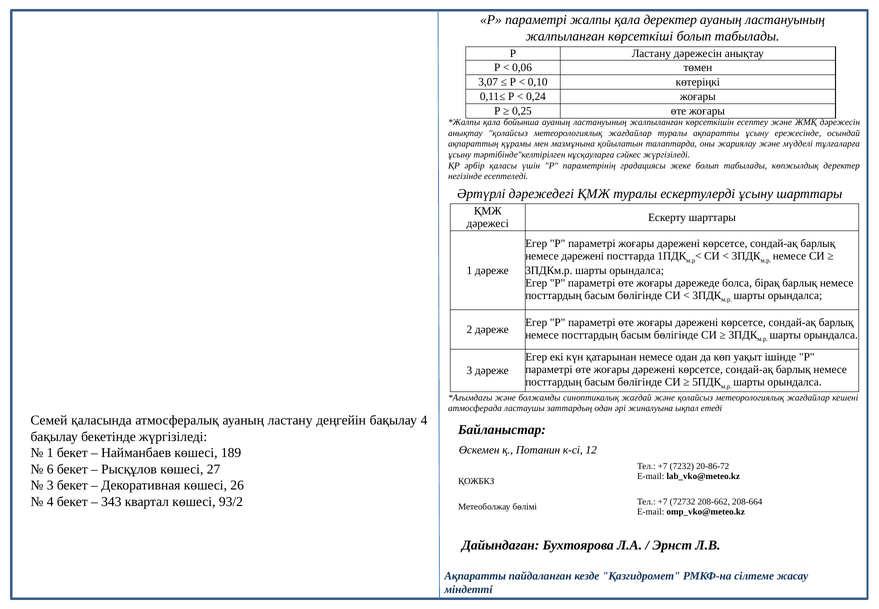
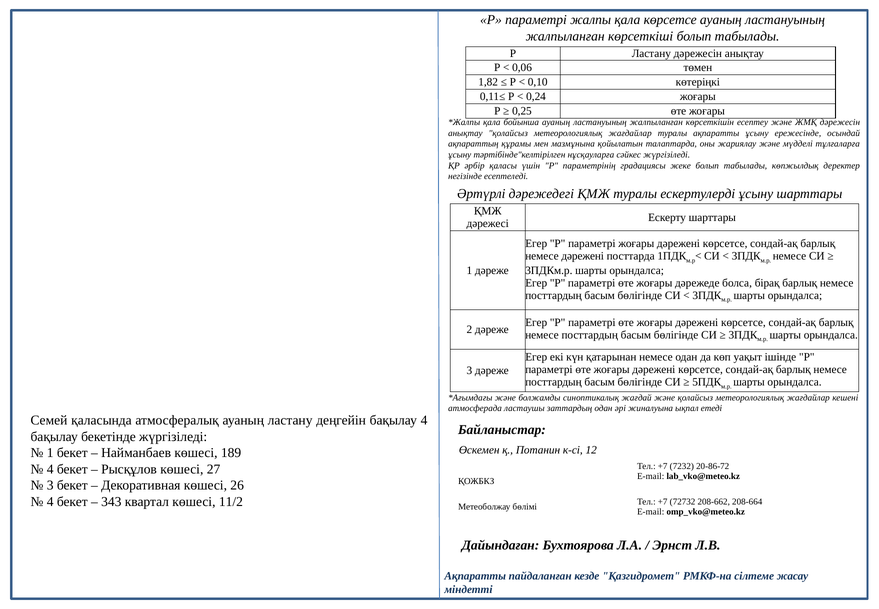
қала деректер: деректер -> көрсетсе (670, 20)
3,07: 3,07 -> 1,82 (488, 82)
6: 6 -> 4 (50, 469)
93/2: 93/2 -> 11/2 (231, 501)
